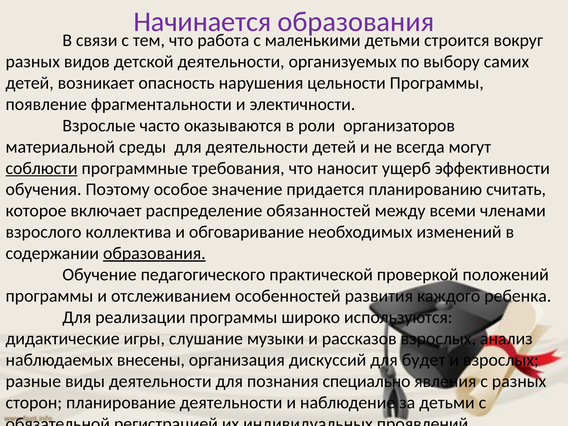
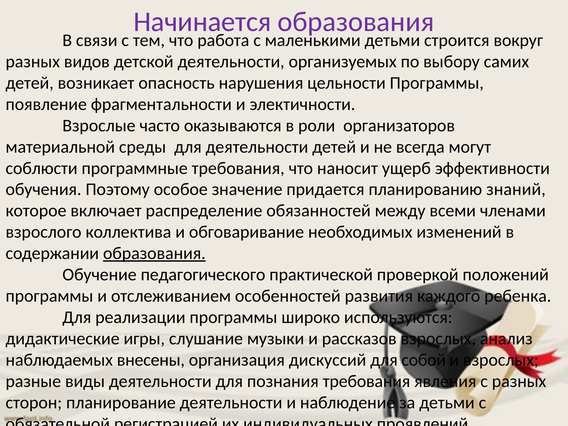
соблюсти underline: present -> none (42, 168)
считать: считать -> знаний (516, 189)
будет: будет -> собой (424, 360)
познания специально: специально -> требования (367, 381)
